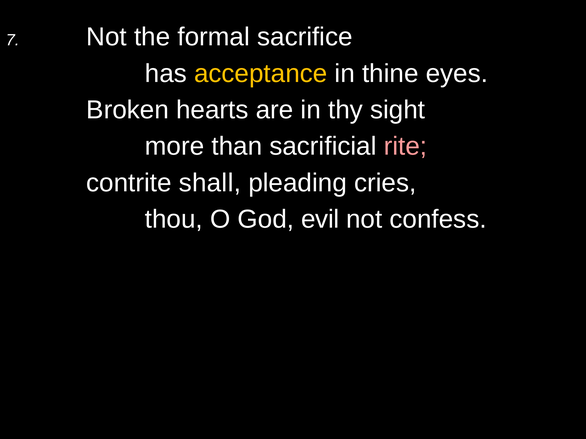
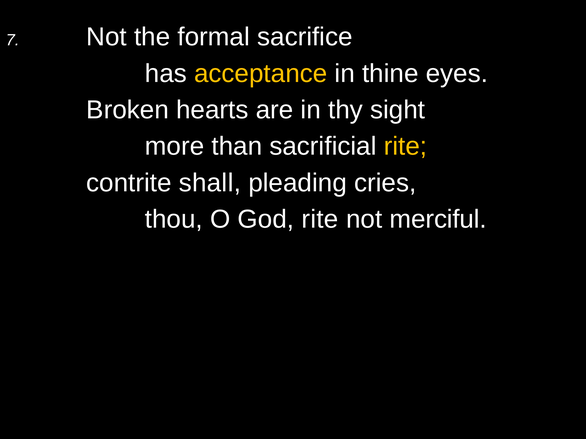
rite colour: pink -> yellow (405, 146)
God evil: evil -> rite (320, 219)
confess: confess -> merciful (438, 219)
